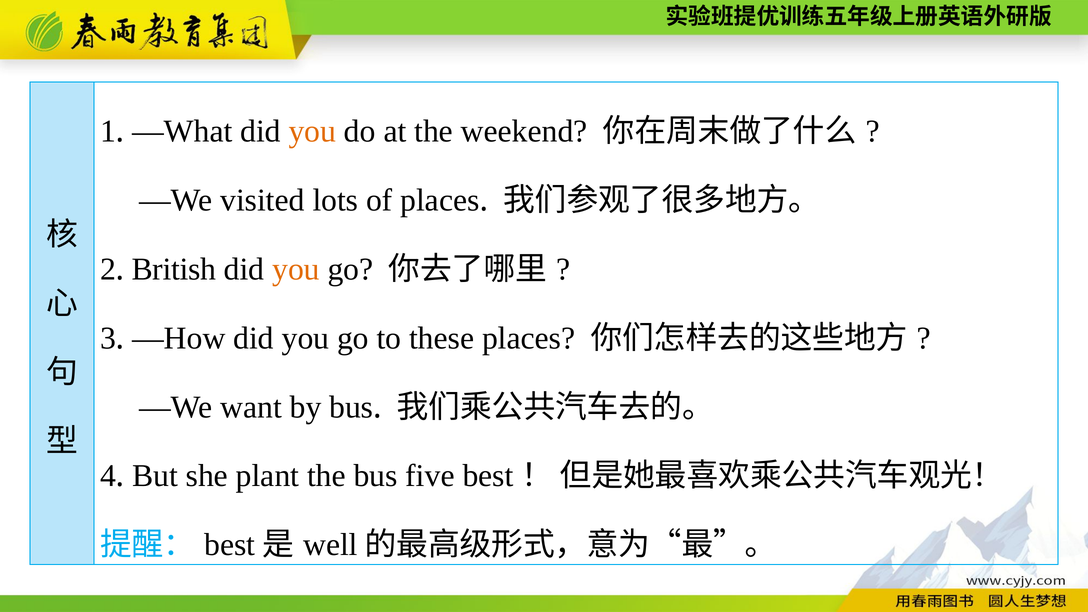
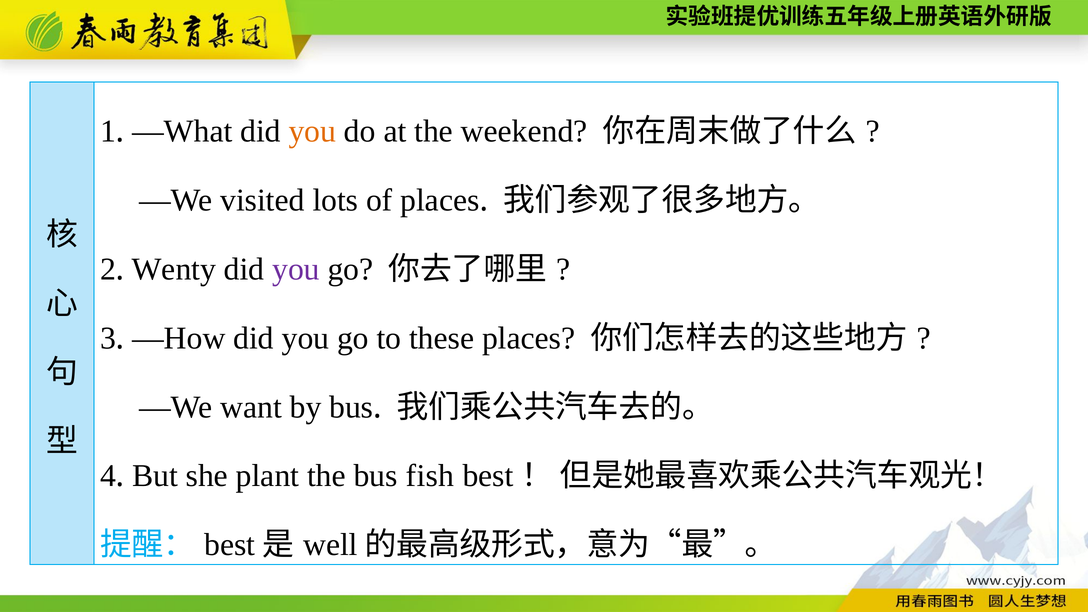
British: British -> Wenty (174, 269)
you colour: orange -> purple (296, 269)
five: five -> fish (430, 476)
